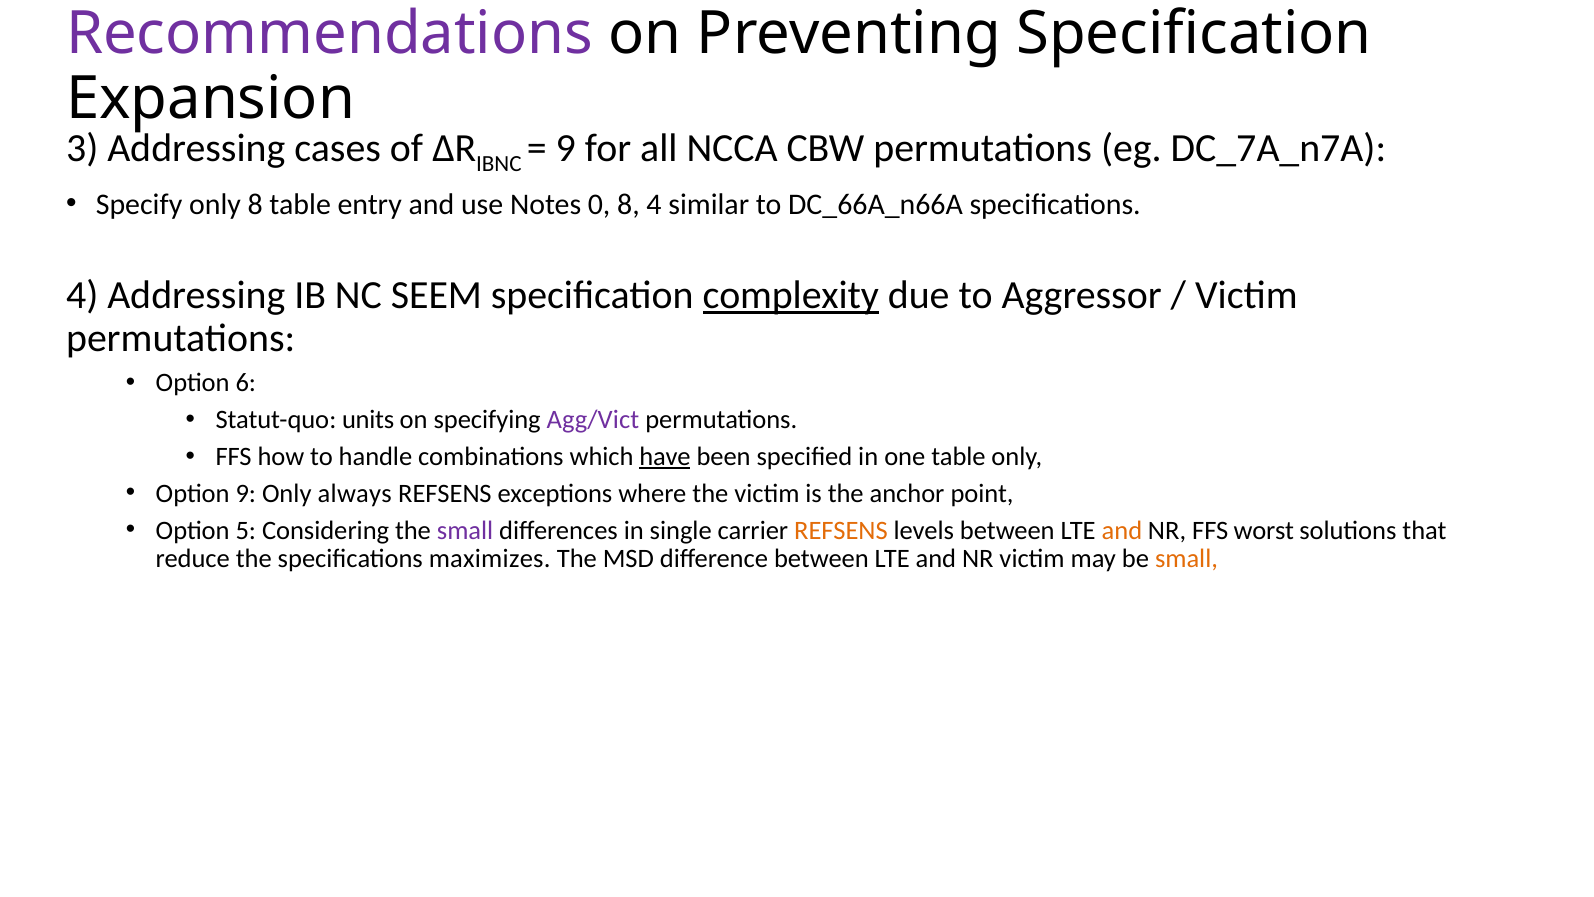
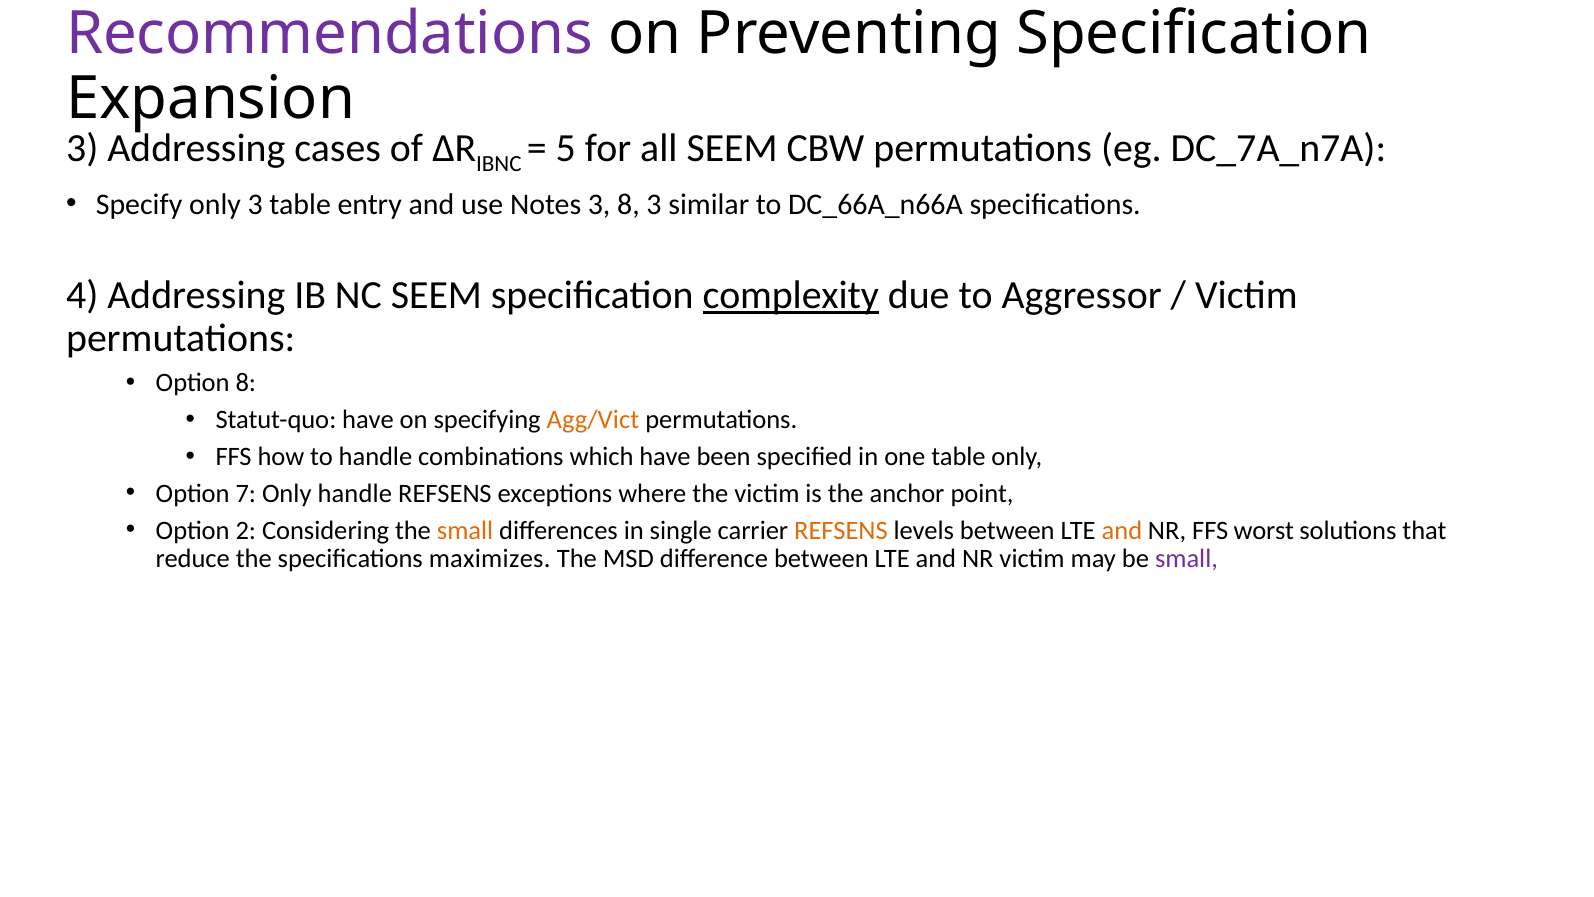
9: 9 -> 5 (566, 149)
all NCCA: NCCA -> SEEM (732, 149)
only 8: 8 -> 3 (255, 204)
Notes 0: 0 -> 3 (599, 204)
8 4: 4 -> 3 (654, 204)
Option 6: 6 -> 8 (246, 382)
Statut-quo units: units -> have (368, 419)
Agg/Vict colour: purple -> orange (593, 419)
have underline: present -> none (665, 456)
Option 9: 9 -> 7 (246, 493)
Only always: always -> handle (355, 493)
5: 5 -> 2 (246, 530)
small colour: purple -> orange (465, 530)
small colour: orange -> purple (1187, 559)
